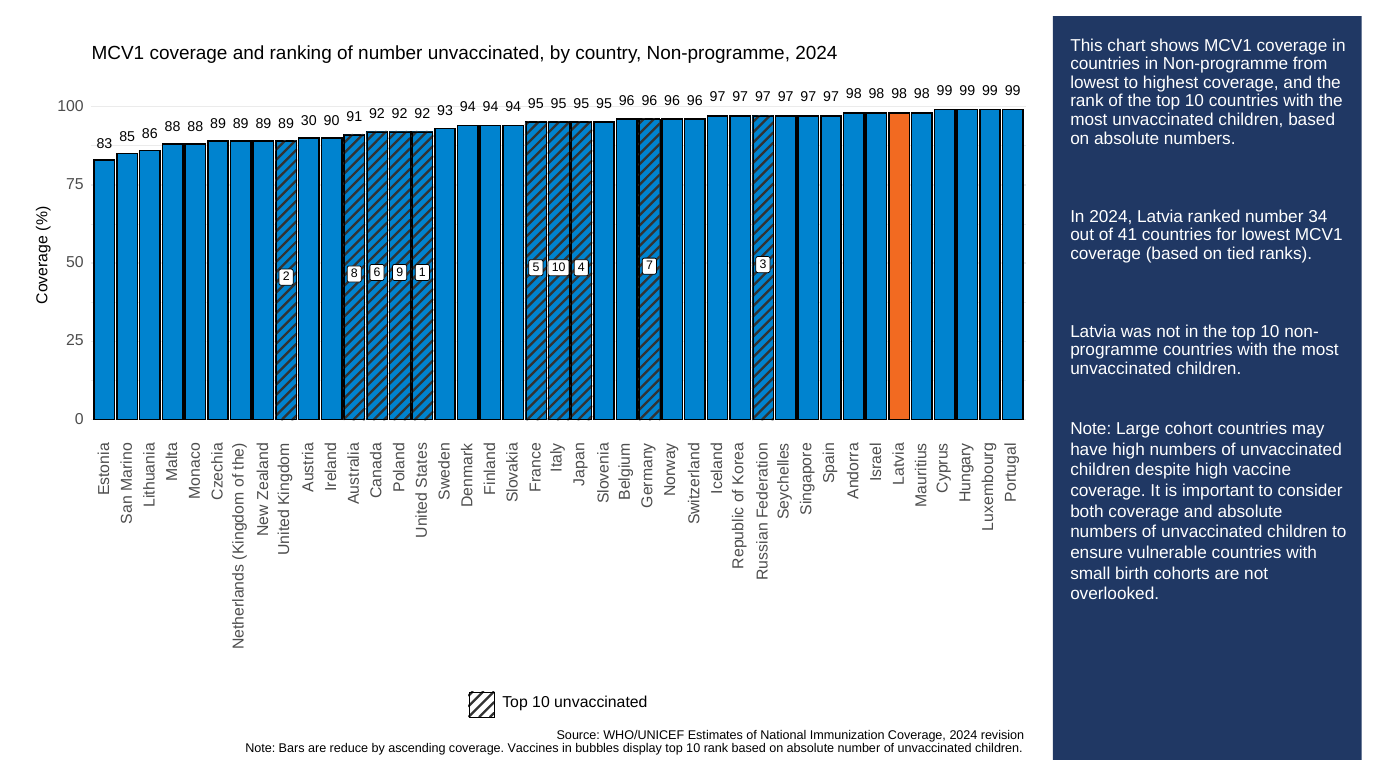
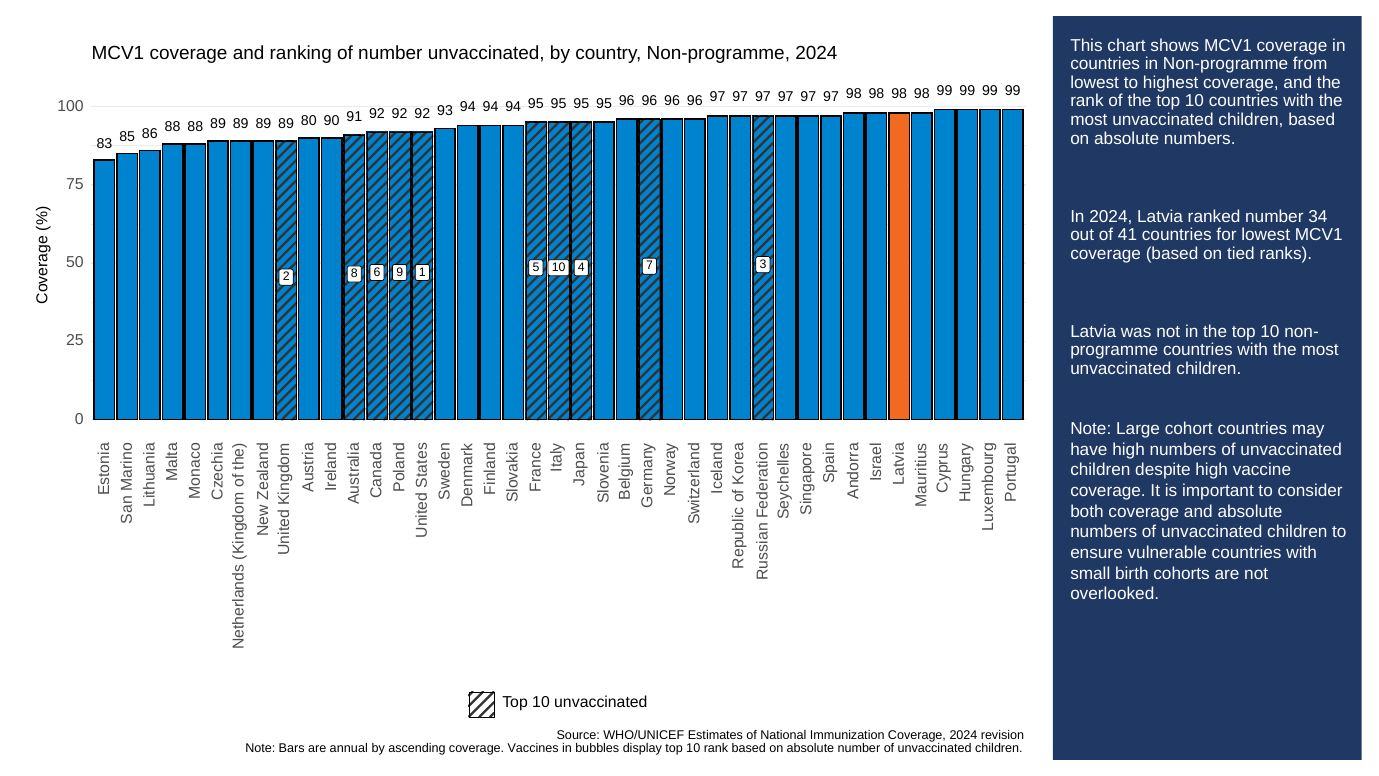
30: 30 -> 80 (309, 120)
reduce: reduce -> annual (349, 748)
